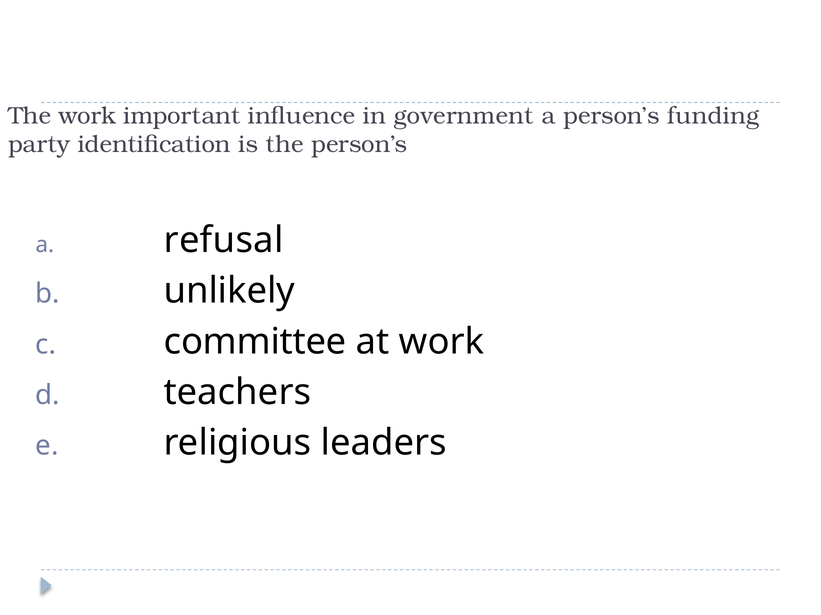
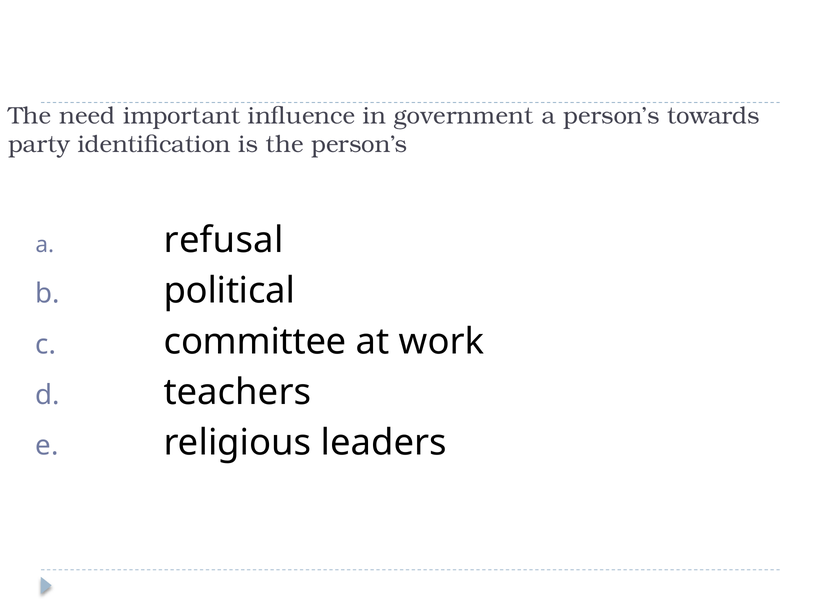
The work: work -> need (87, 116)
funding: funding -> towards (713, 116)
unlikely: unlikely -> political (229, 291)
